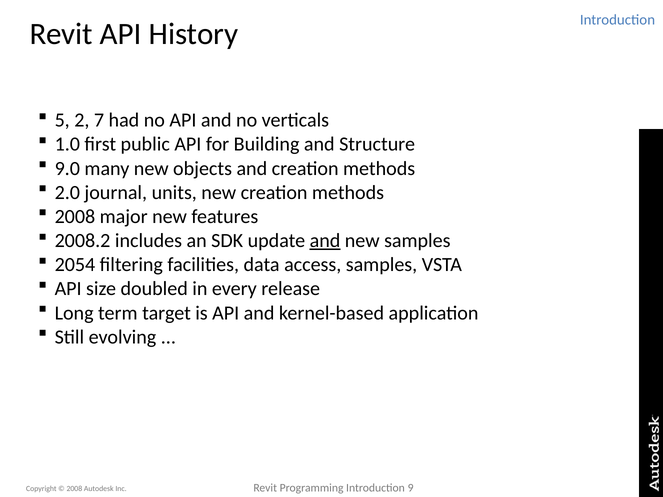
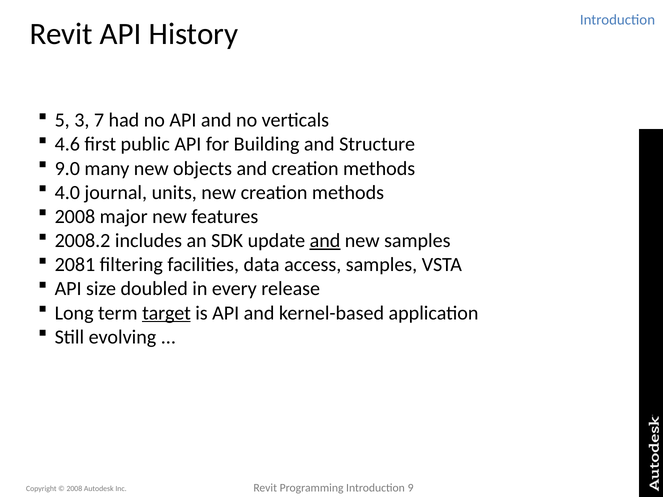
2: 2 -> 3 (82, 120)
1.0: 1.0 -> 4.6 (67, 145)
2.0: 2.0 -> 4.0 (67, 193)
2054: 2054 -> 2081 (75, 265)
target underline: none -> present (167, 313)
